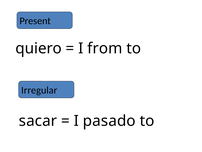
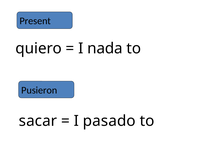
from: from -> nada (105, 48)
Irregular: Irregular -> Pusieron (39, 90)
